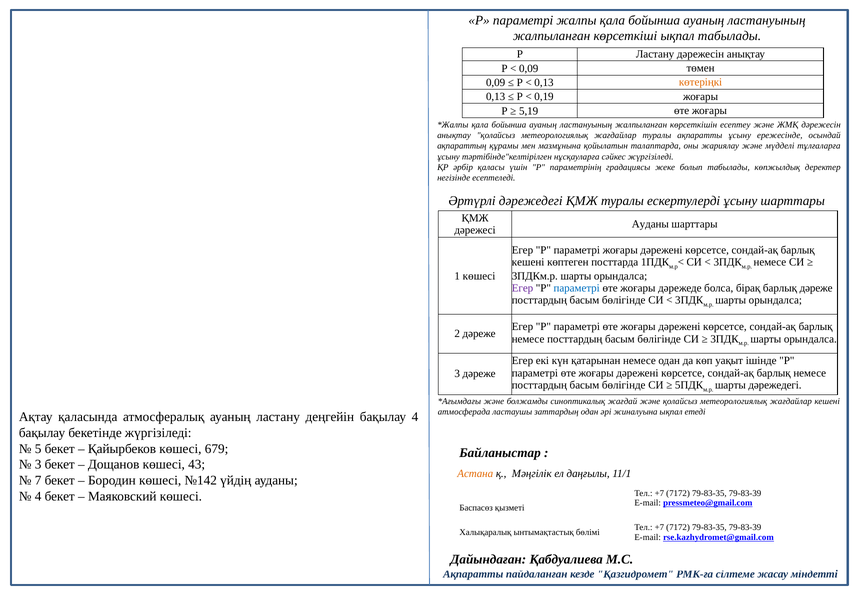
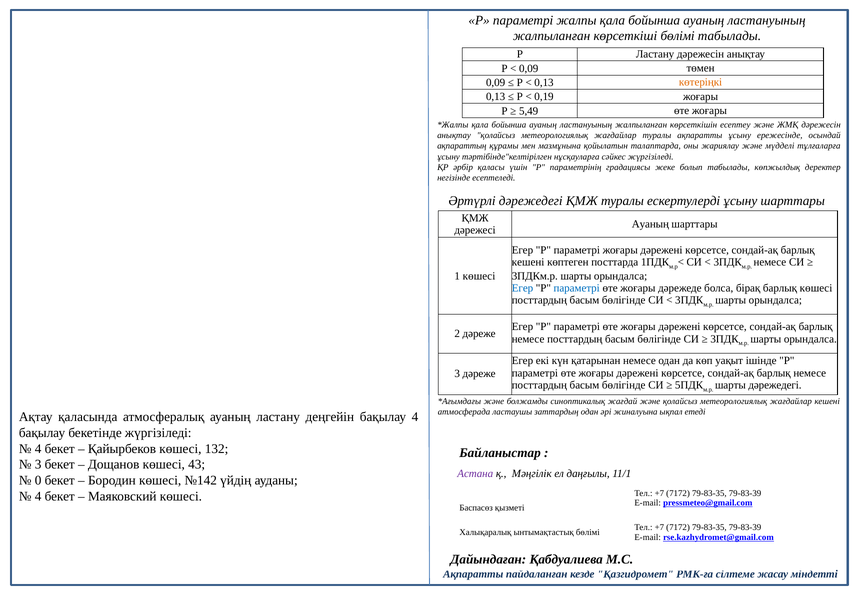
көрсеткіші ықпал: ықпал -> бөлімі (678, 36)
5,19: 5,19 -> 5,49 (529, 111)
Ауданы: Ауданы -> Ауаның (650, 224)
Егер colour: purple -> blue (522, 288)
барлық дәреже: дәреже -> көшесі (816, 288)
5: 5 -> 4 (38, 448)
679: 679 -> 132 (217, 448)
Астана colour: orange -> purple (475, 473)
7: 7 -> 0 (38, 480)
